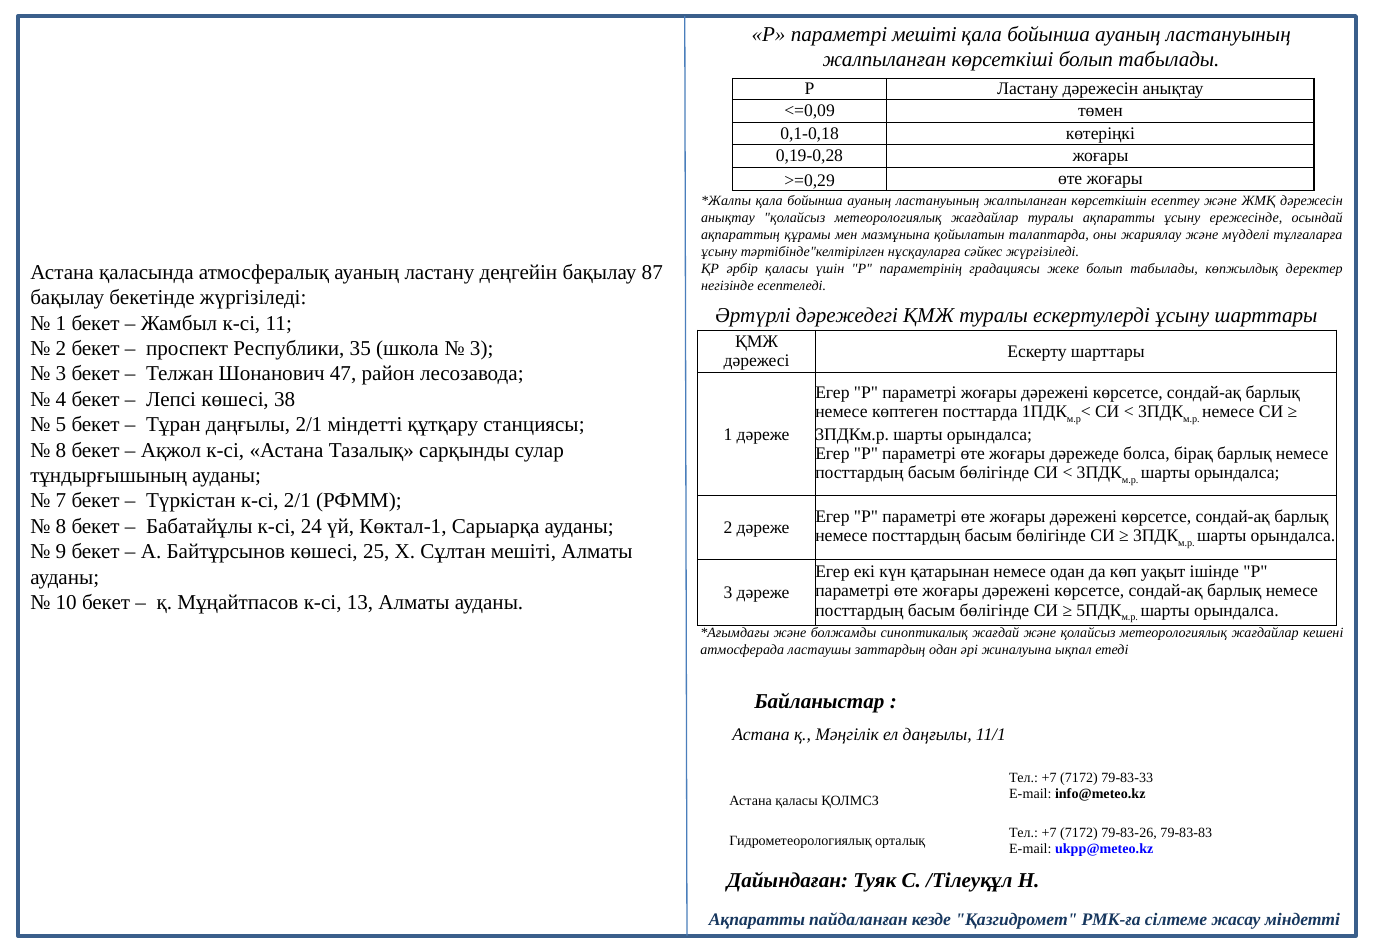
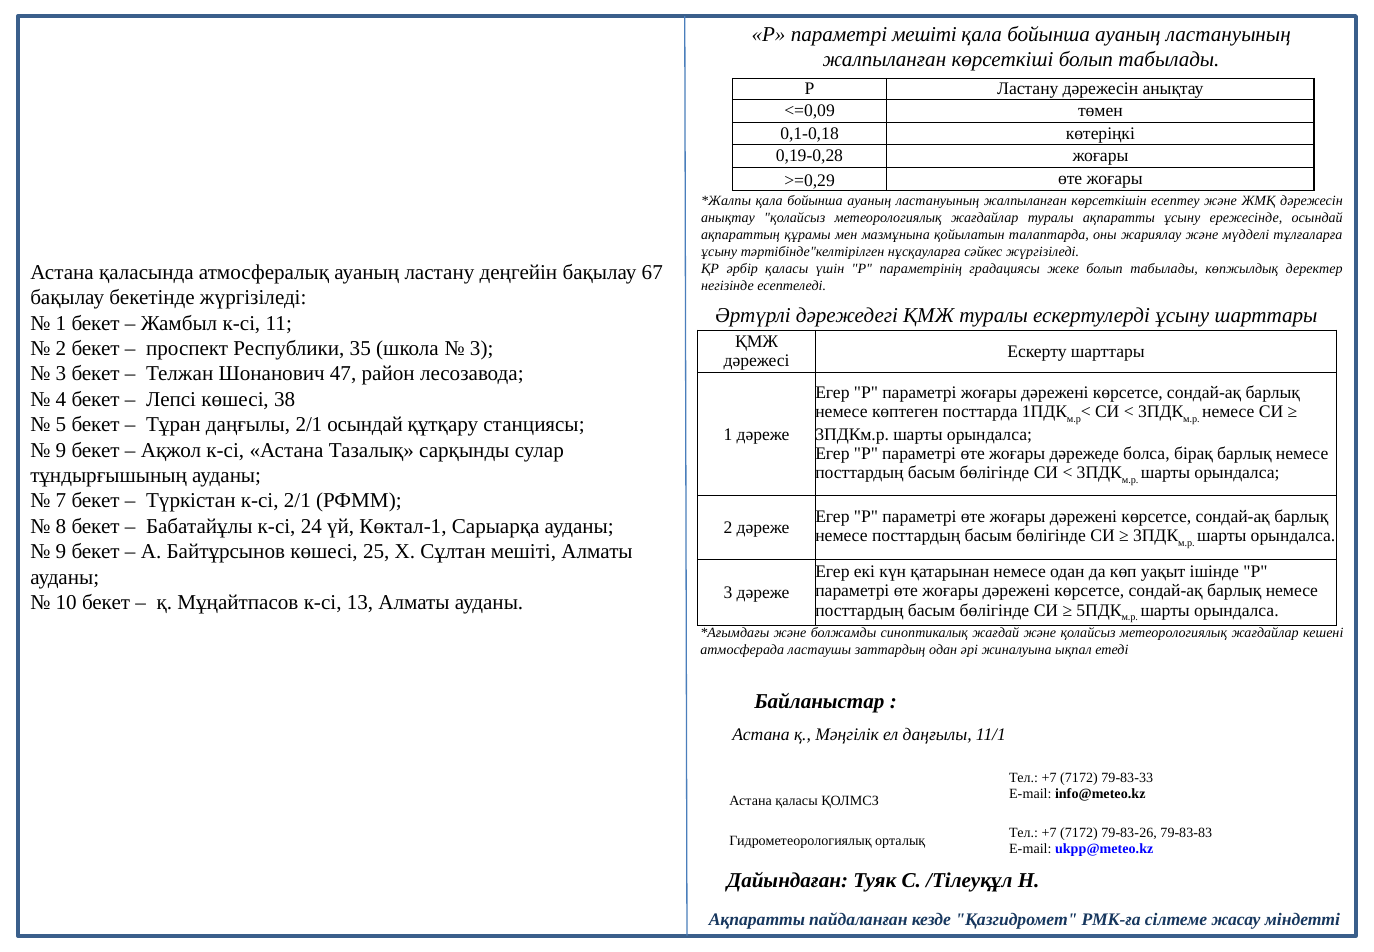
87: 87 -> 67 (652, 272)
2/1 міндетті: міндетті -> осындай (365, 424)
8: 8 -> 9 (61, 450)
